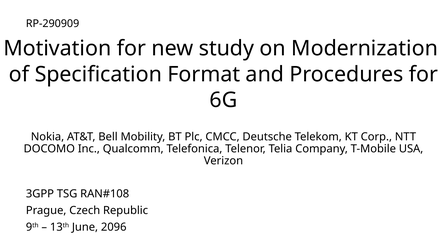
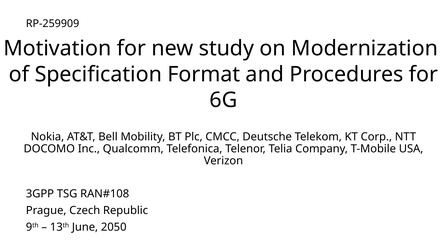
RP-290909: RP-290909 -> RP-259909 (53, 23)
2096: 2096 -> 2050 (114, 227)
